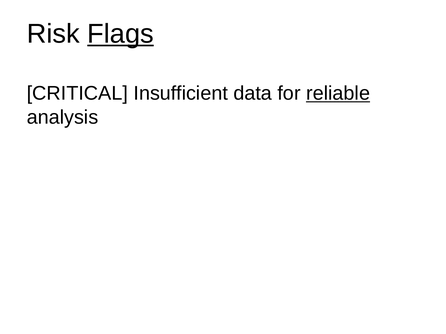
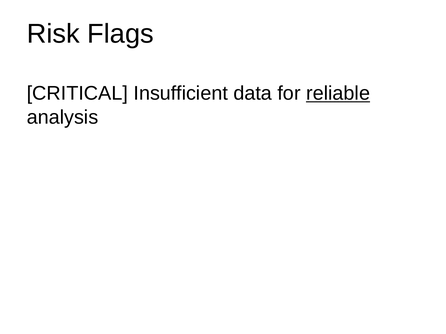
Flags underline: present -> none (121, 34)
